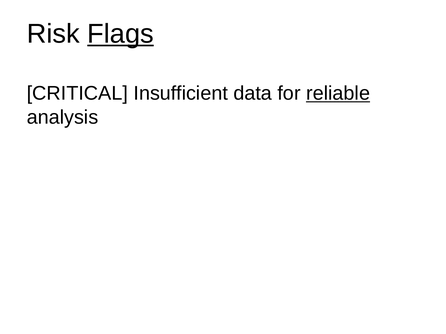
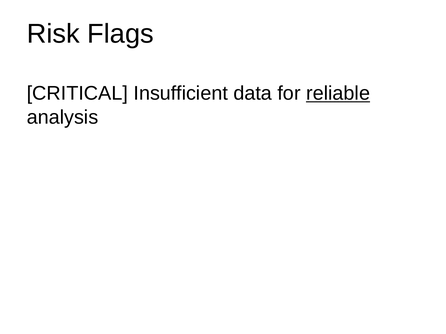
Flags underline: present -> none (121, 34)
